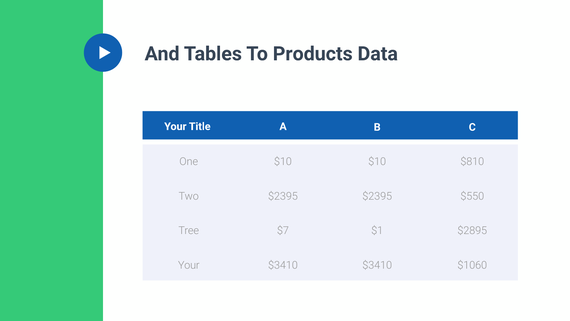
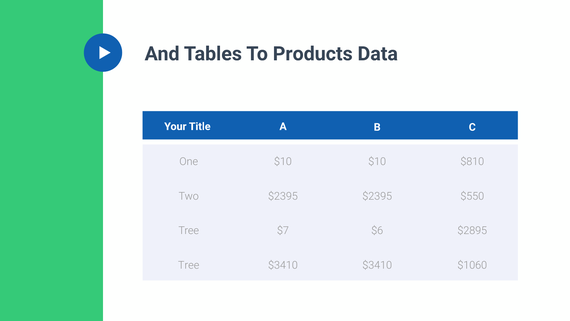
$1: $1 -> $6 (377, 231)
Your: Your -> Tree (189, 265)
